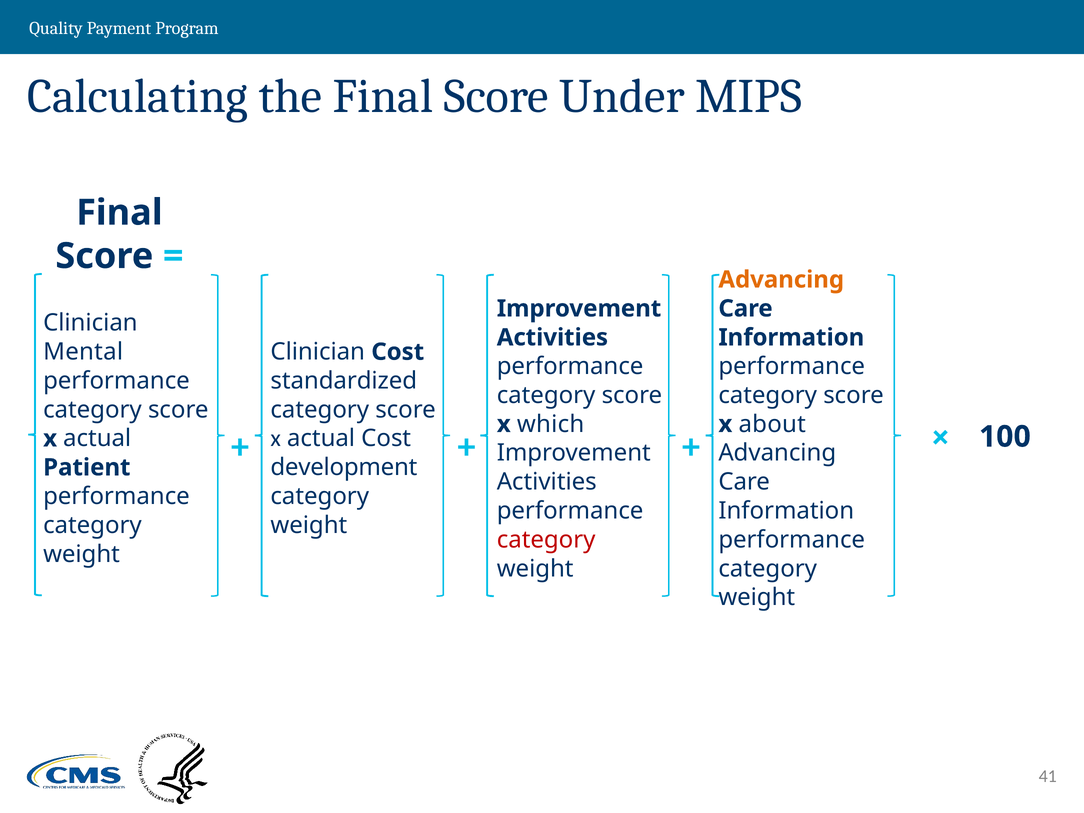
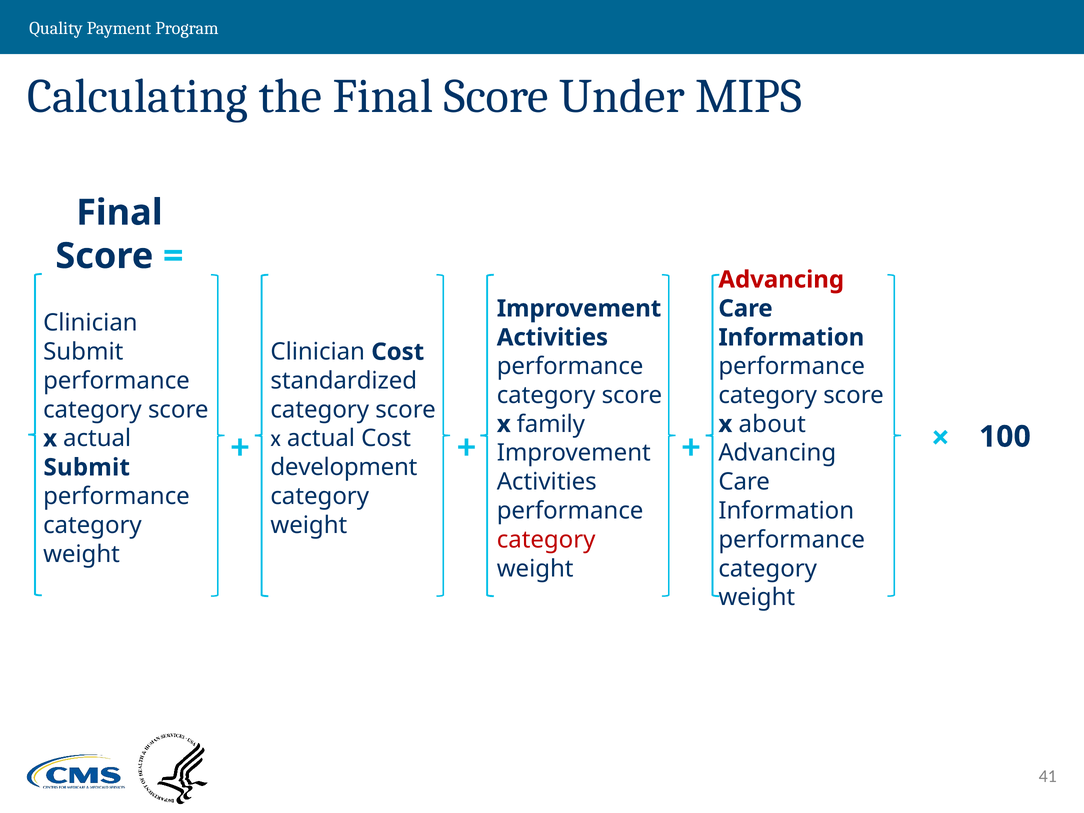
Advancing colour: orange -> red (781, 280)
Mental: Mental -> Submit (83, 352)
which: which -> family (551, 424)
Patient: Patient -> Submit (87, 467)
